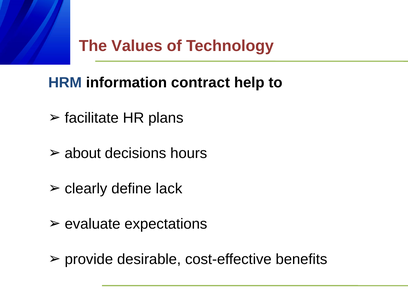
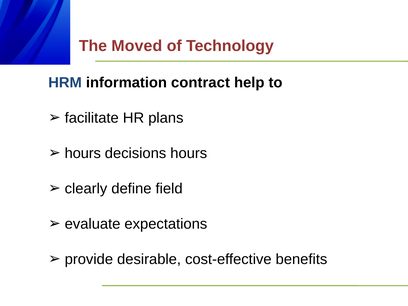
Values: Values -> Moved (137, 46)
about: about -> hours (83, 153)
lack: lack -> field (169, 189)
